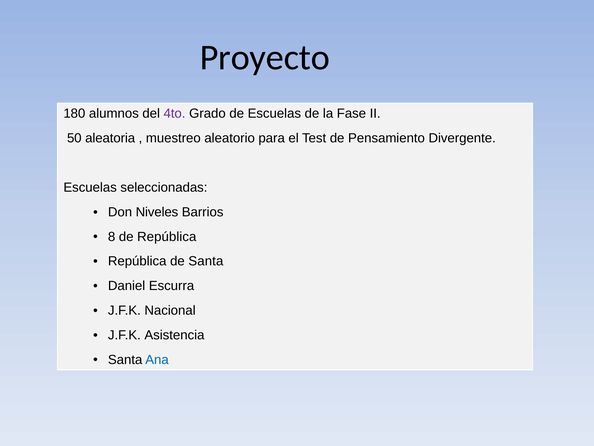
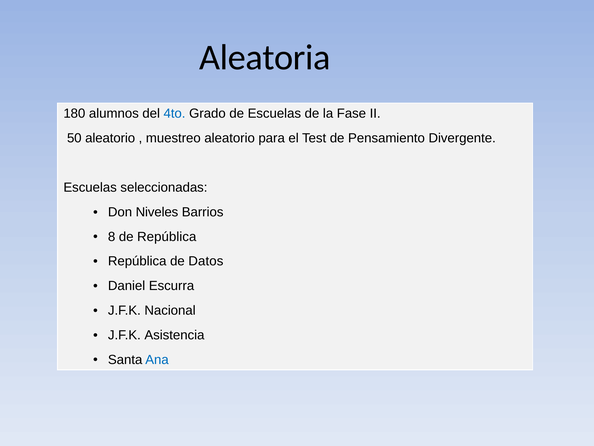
Proyecto: Proyecto -> Aleatoria (265, 58)
4to colour: purple -> blue (175, 113)
50 aleatoria: aleatoria -> aleatorio (110, 138)
de Santa: Santa -> Datos (206, 261)
